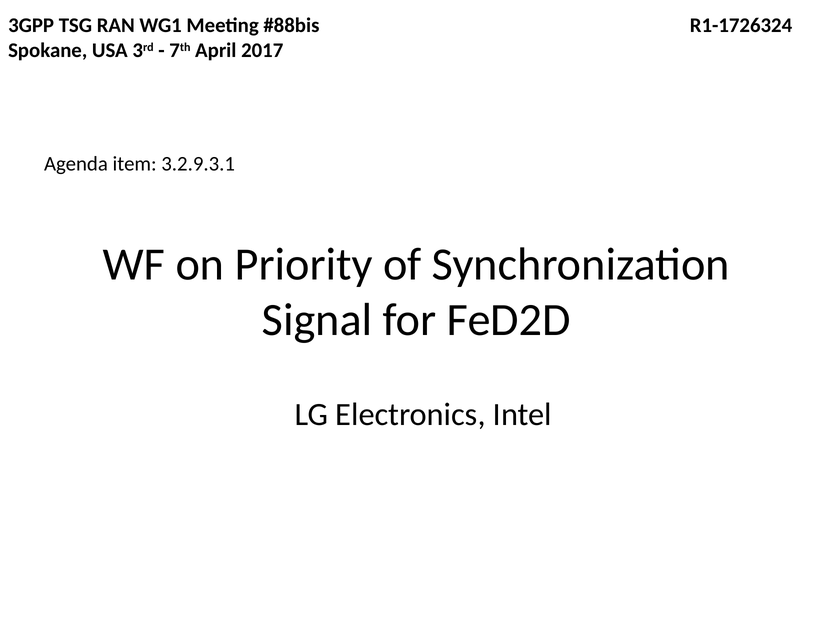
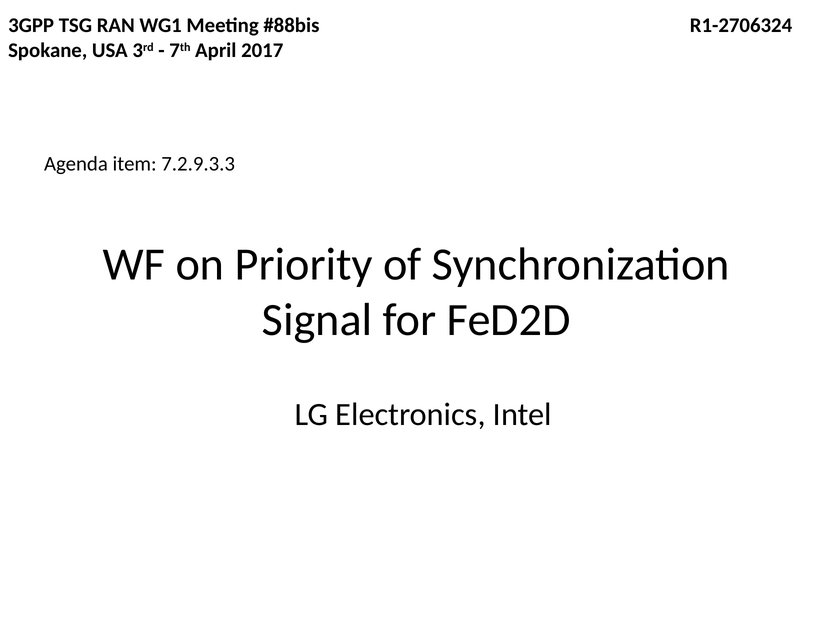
R1-1726324: R1-1726324 -> R1-2706324 (741, 26)
3.2.9.3.1: 3.2.9.3.1 -> 7.2.9.3.3 (198, 164)
